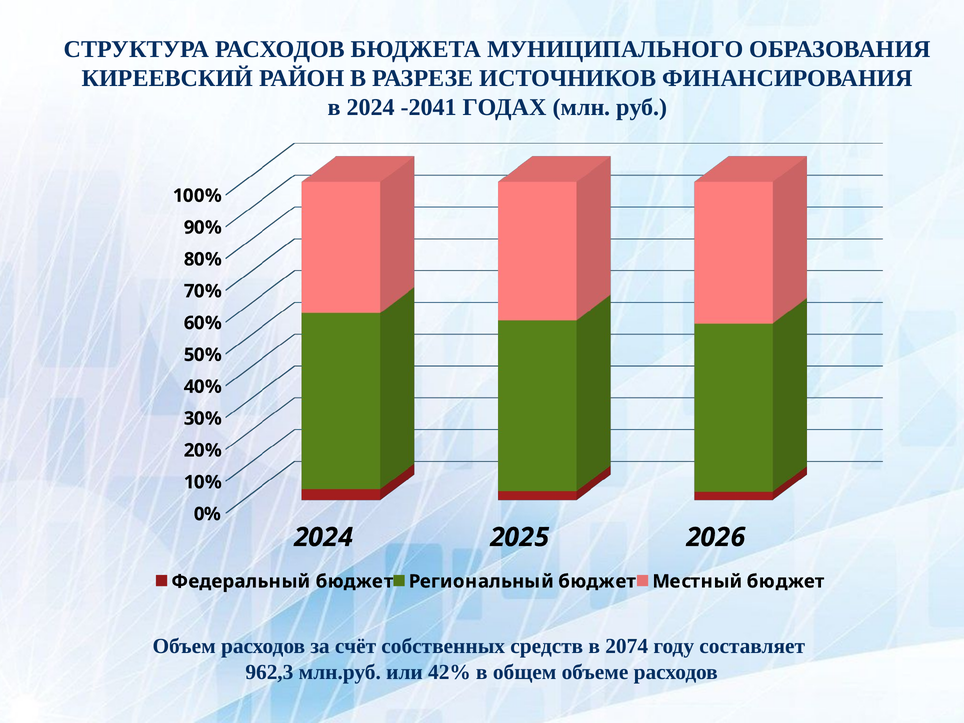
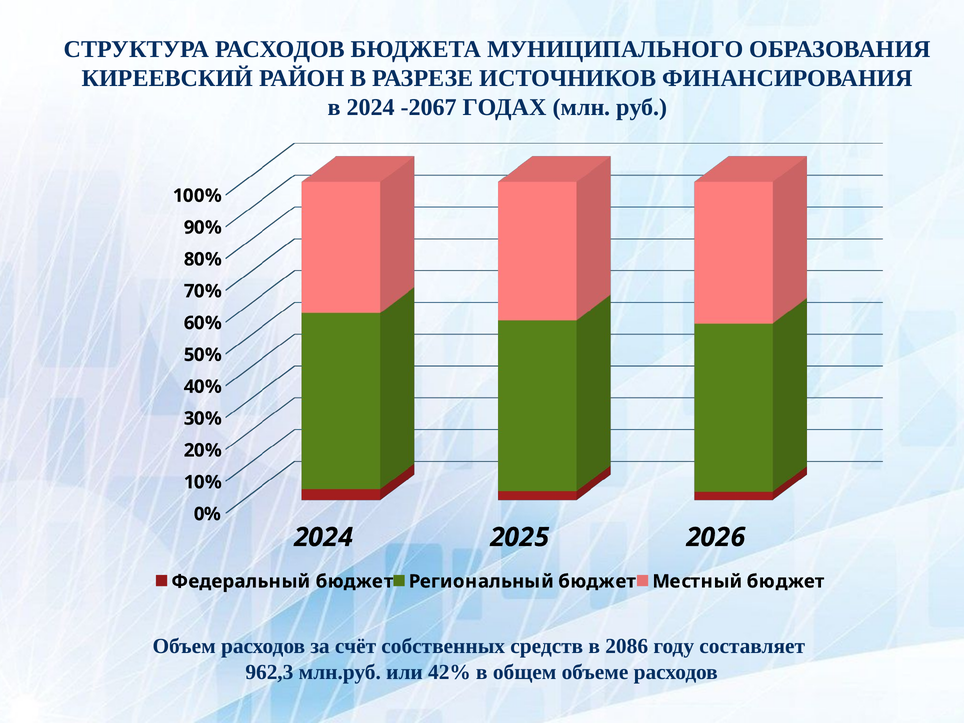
-2041: -2041 -> -2067 (429, 107)
2074: 2074 -> 2086 (627, 646)
